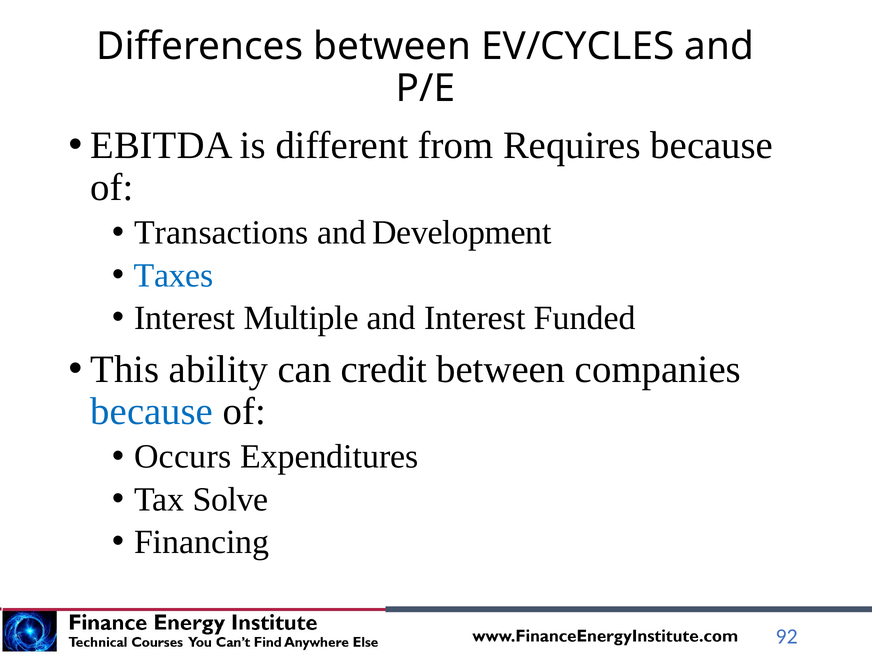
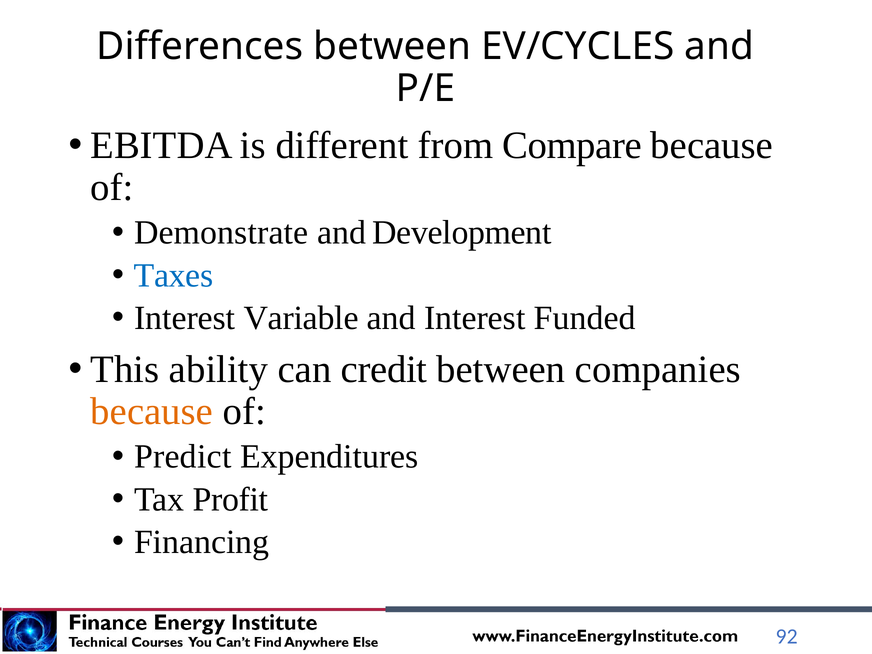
Requires: Requires -> Compare (572, 146)
Transactions: Transactions -> Demonstrate (221, 233)
Multiple: Multiple -> Variable (301, 318)
because colour: blue -> orange (152, 411)
Occurs: Occurs -> Predict (183, 457)
Solve: Solve -> Profit (230, 499)
